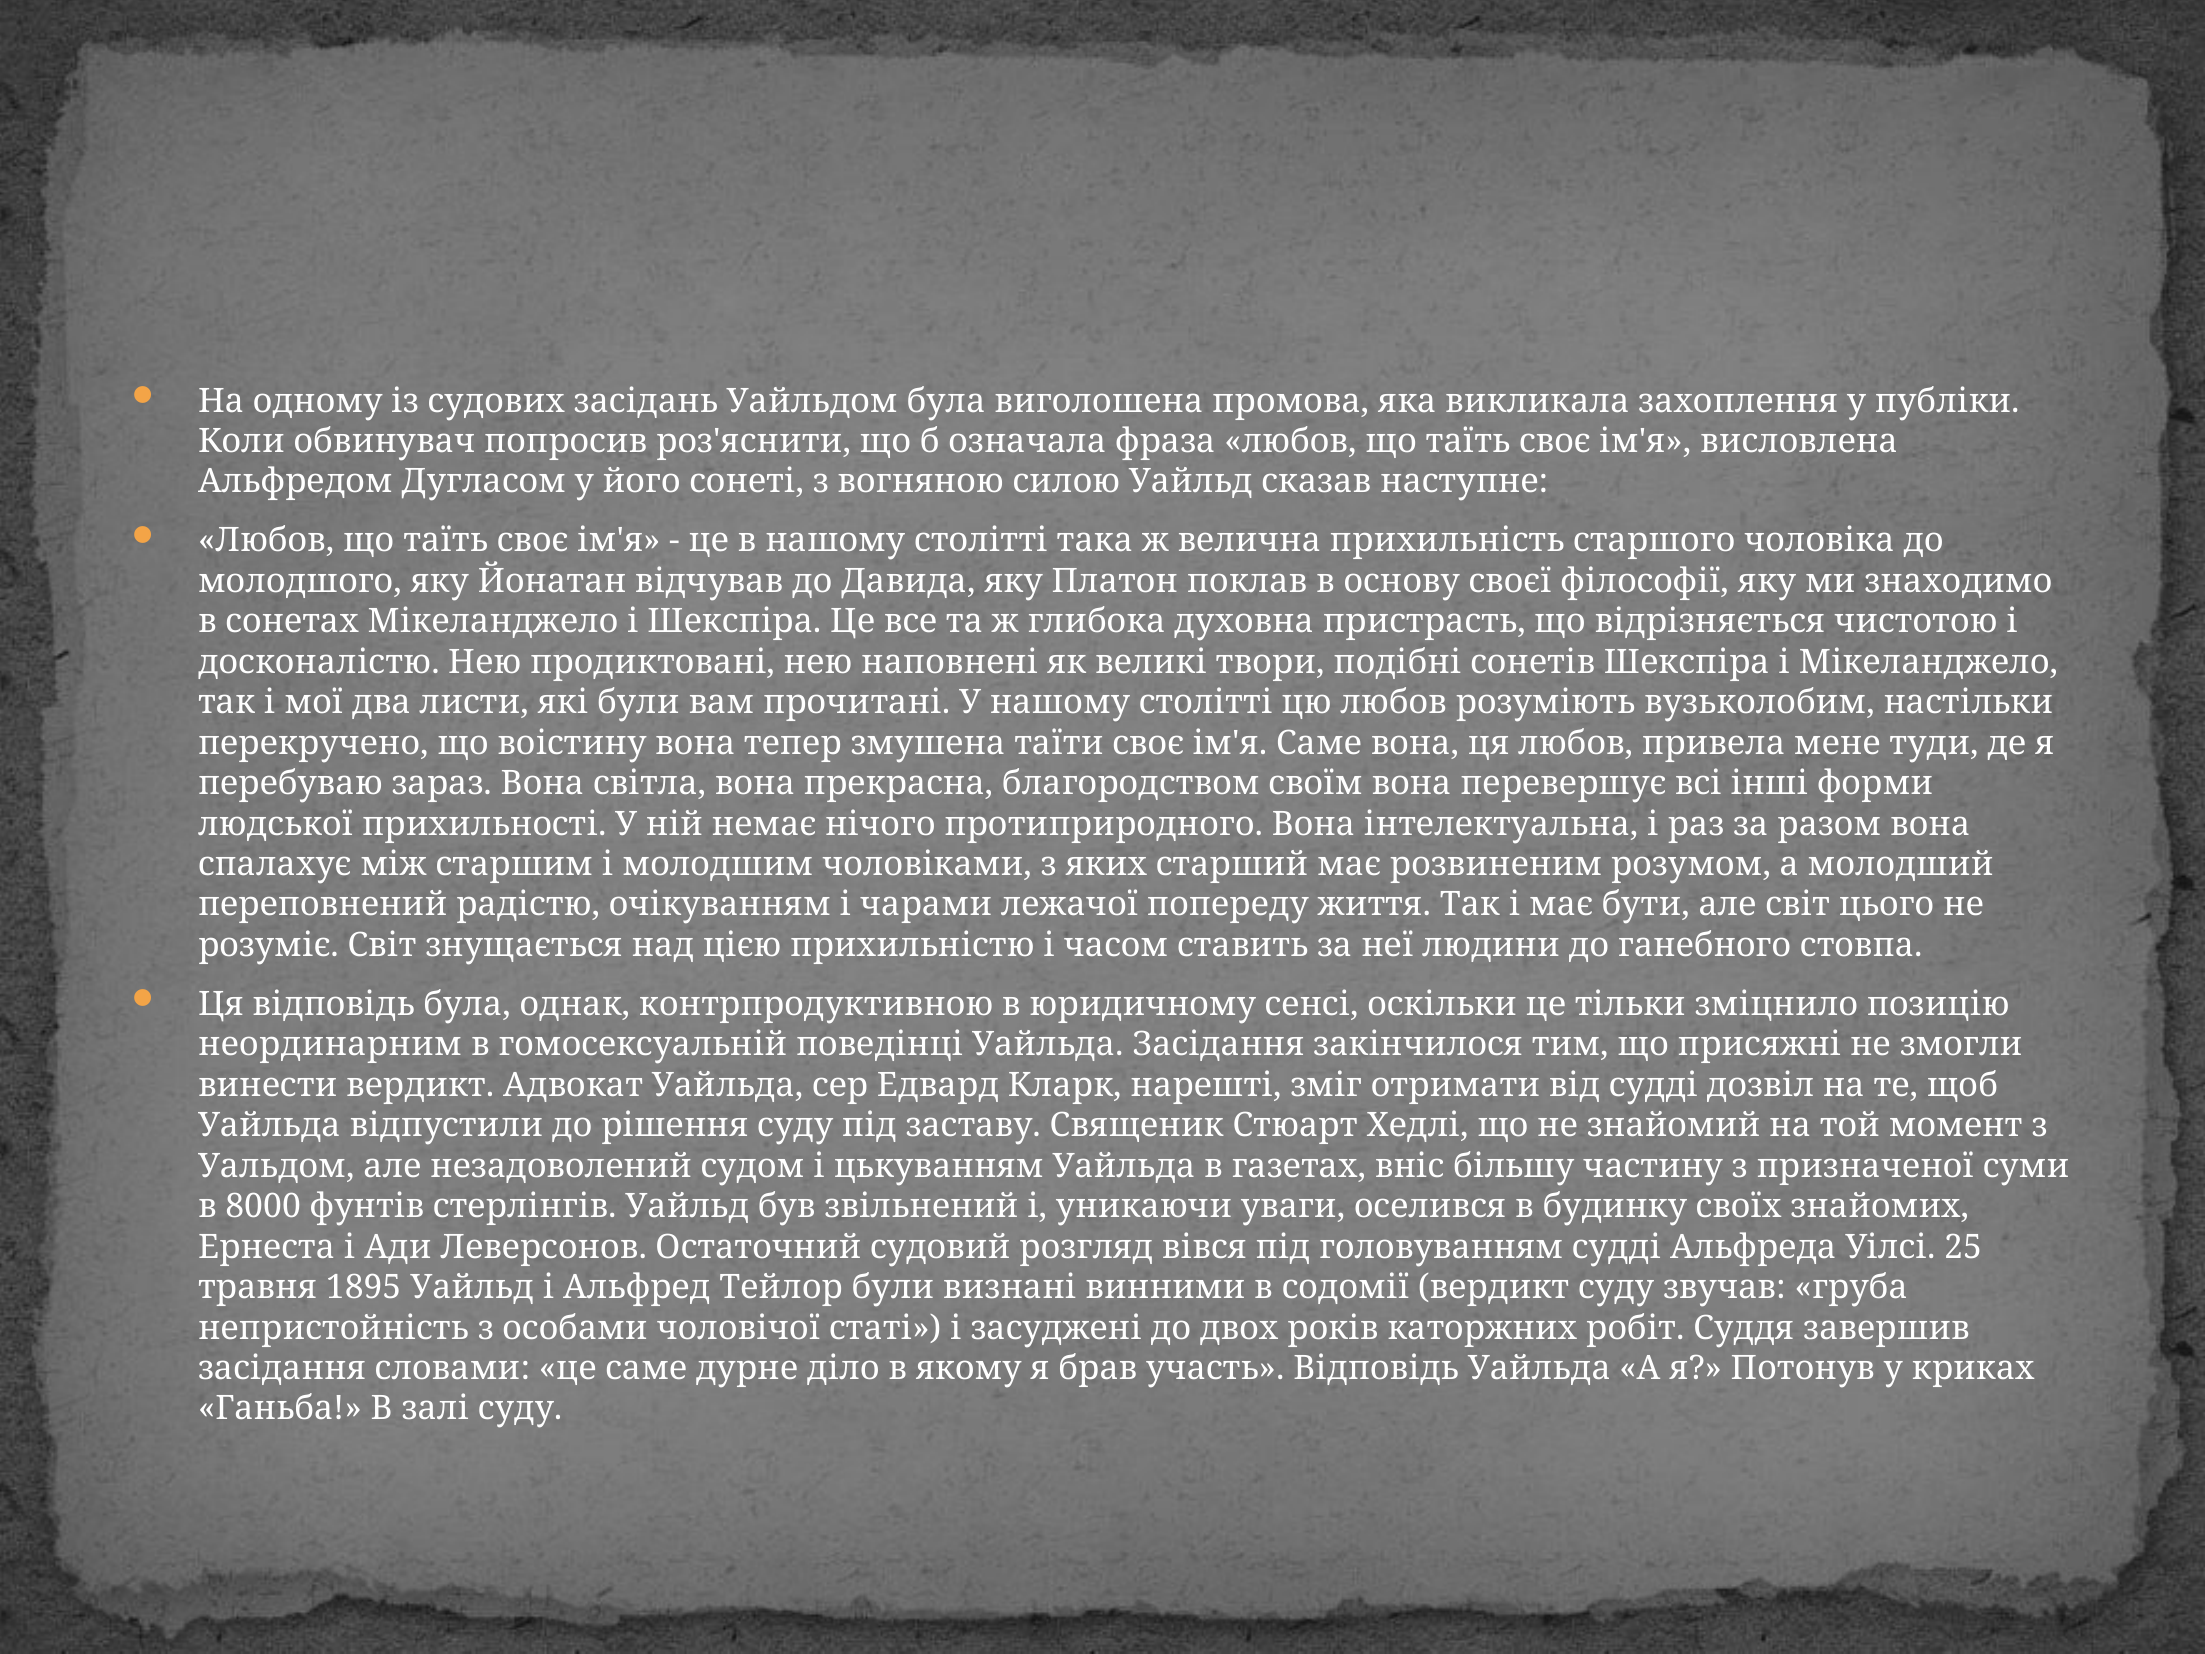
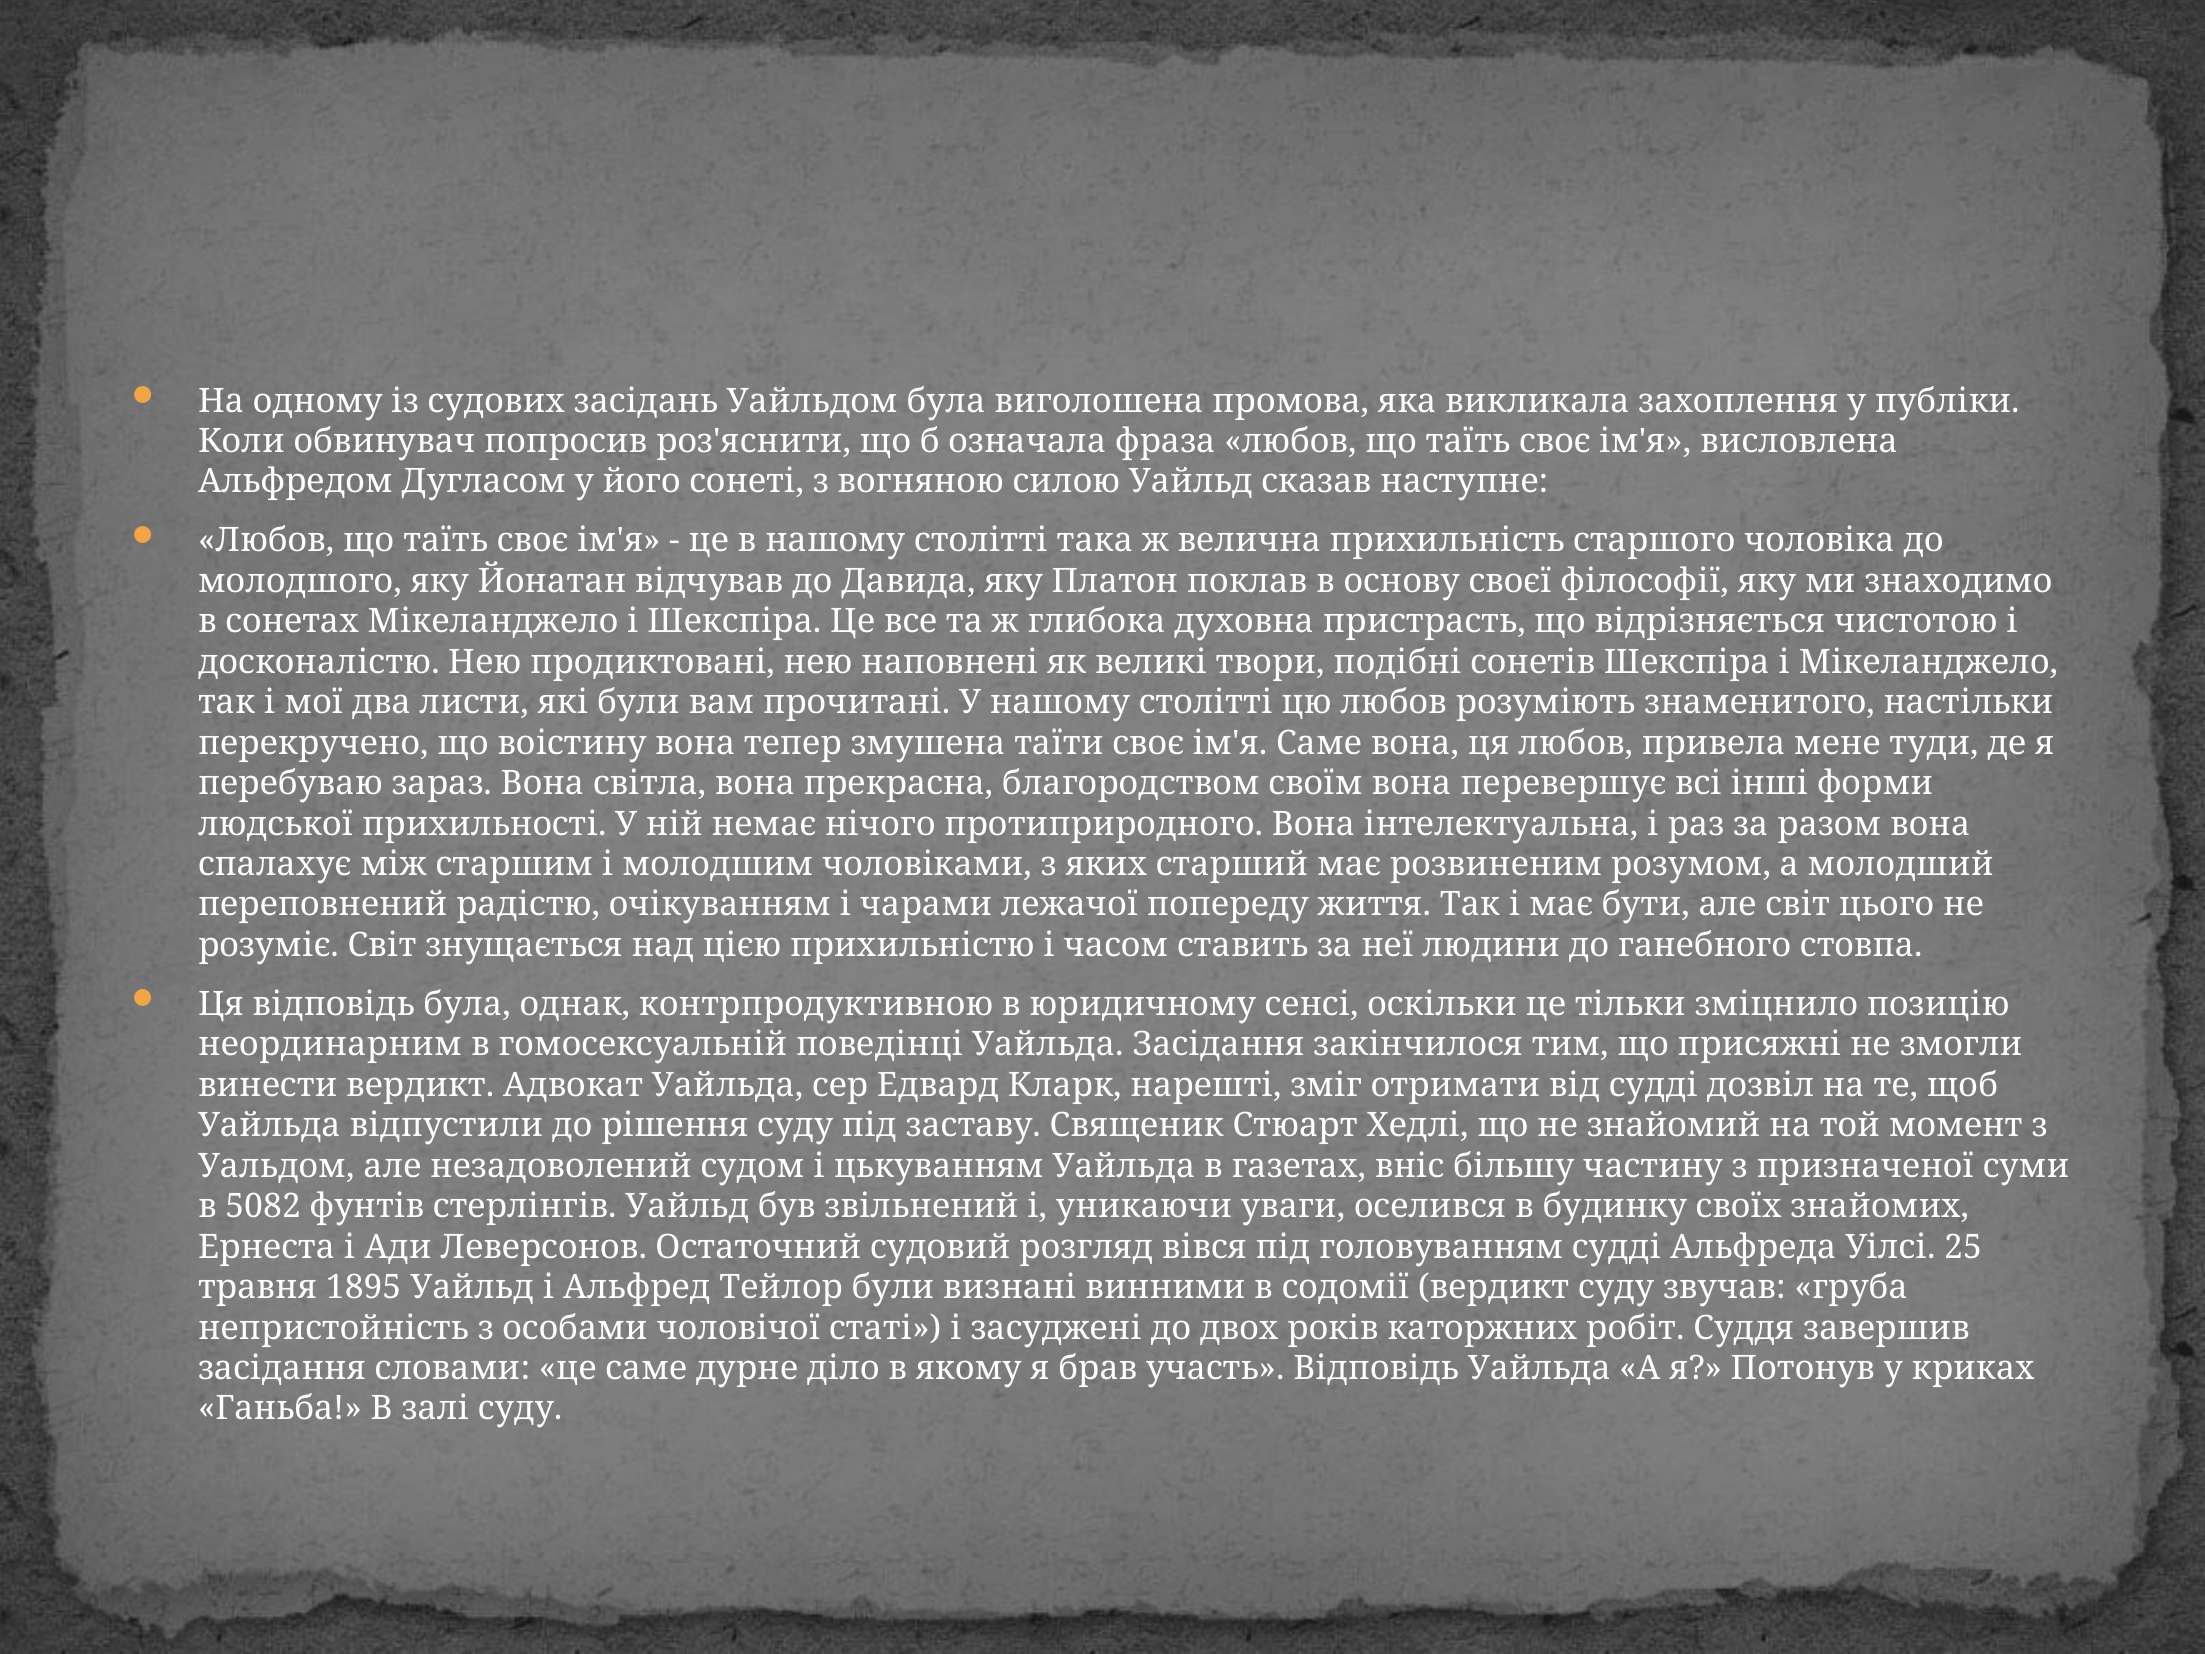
вузьколобим: вузьколобим -> знаменитого (1759, 702)
8000: 8000 -> 5082 (263, 1206)
